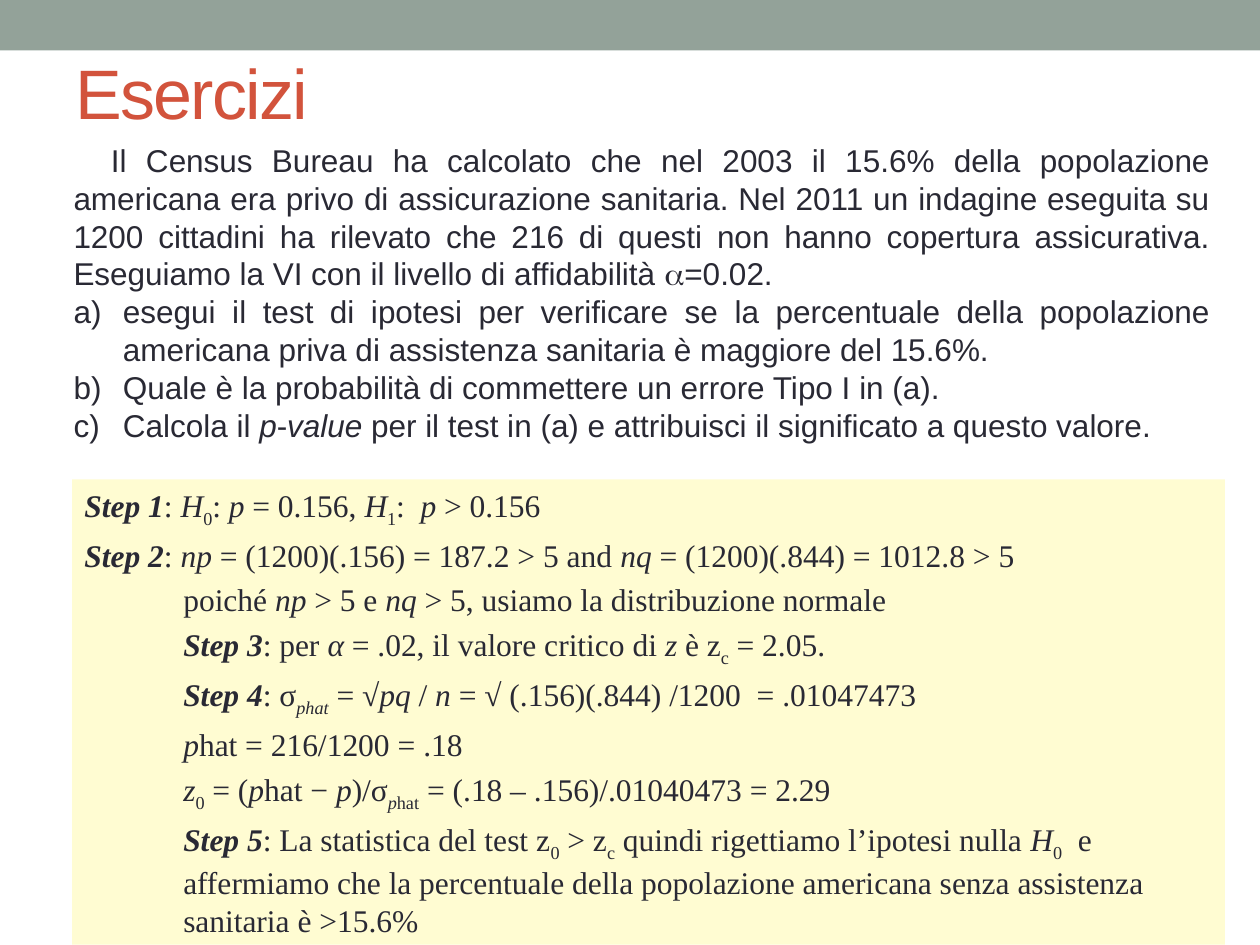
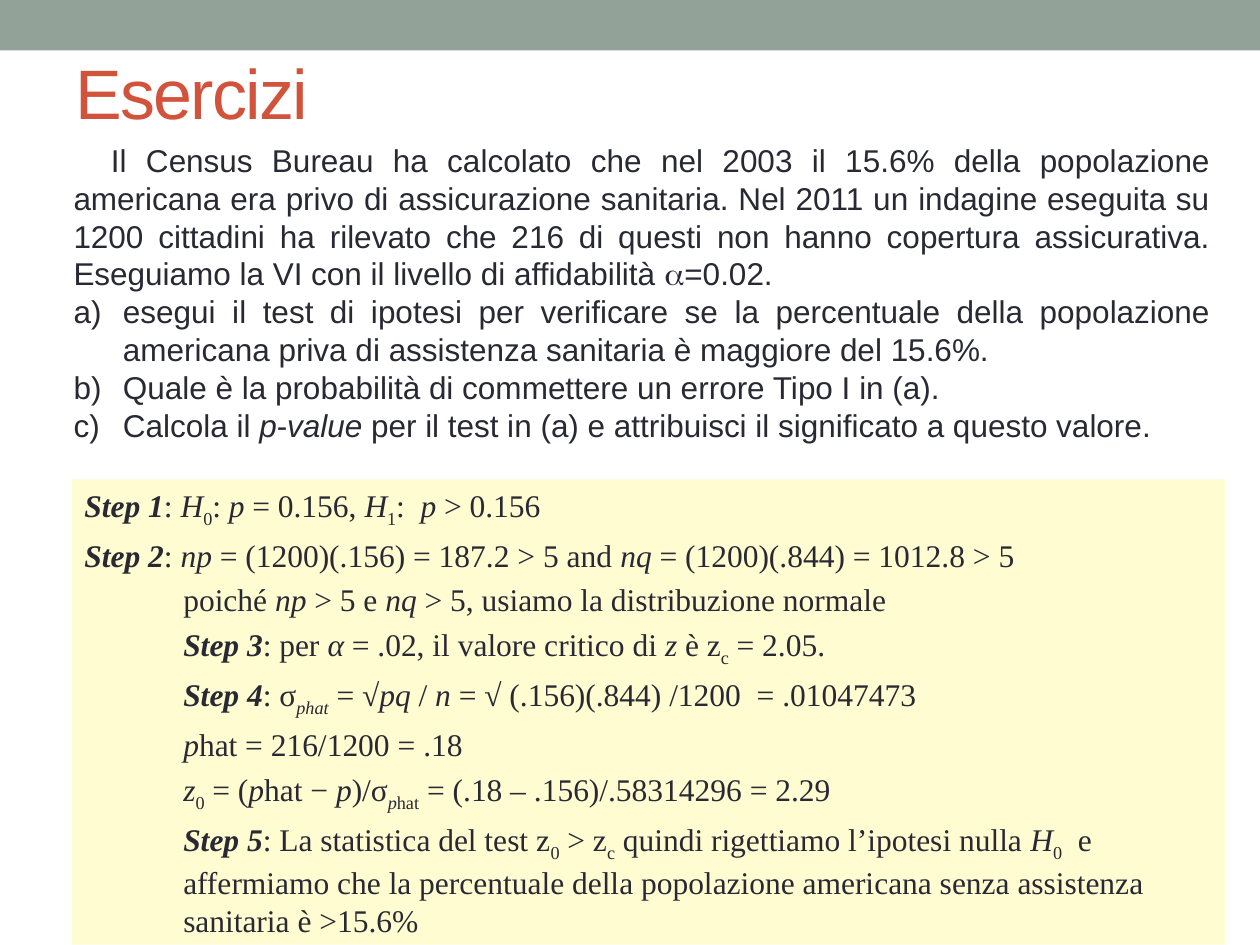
.156)/.01040473: .156)/.01040473 -> .156)/.58314296 (638, 791)
